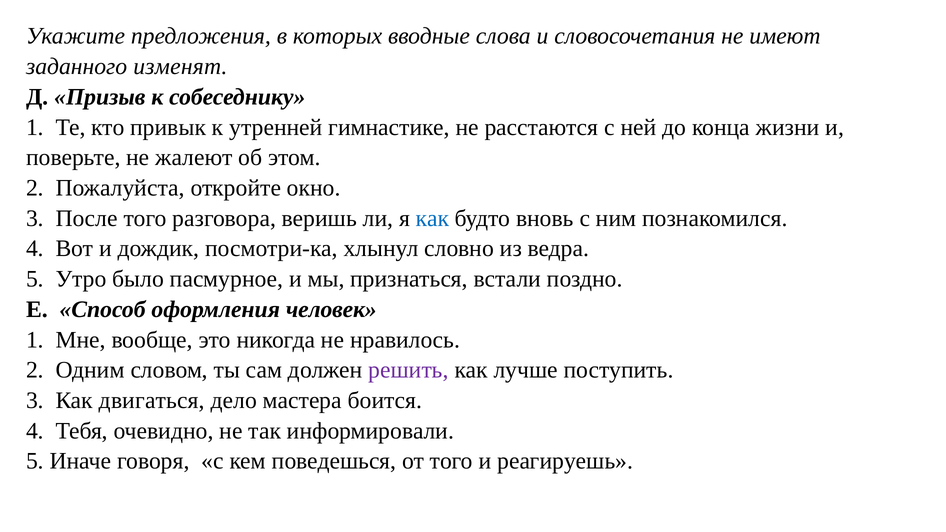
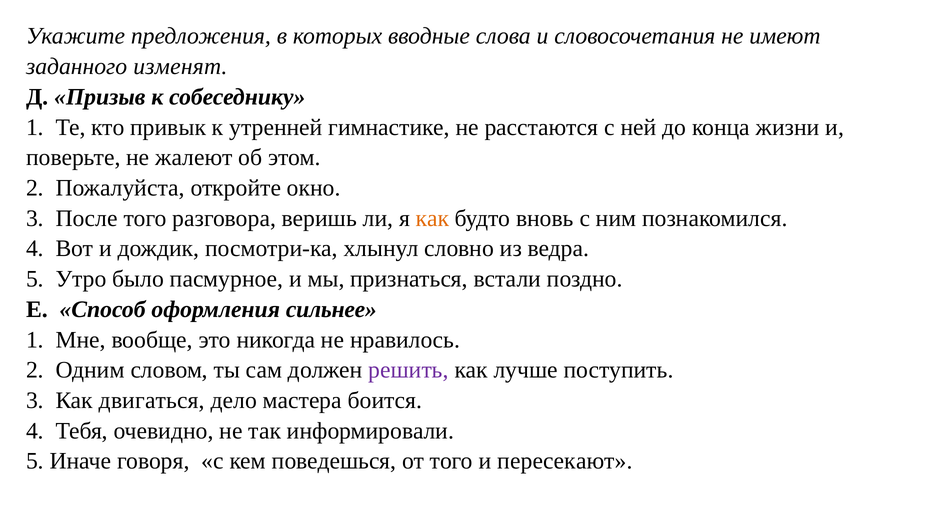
как colour: blue -> orange (432, 218)
человек: человек -> сильнее (331, 309)
реагируешь: реагируешь -> пересекают (565, 461)
